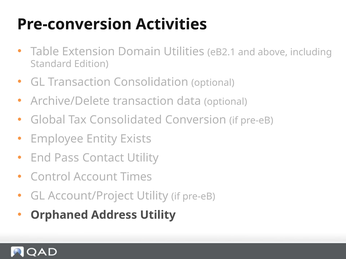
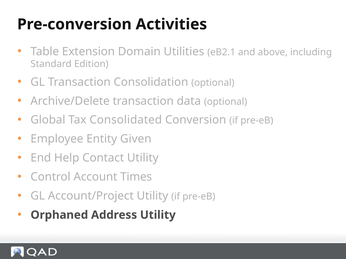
Exists: Exists -> Given (136, 139)
Pass: Pass -> Help (67, 158)
